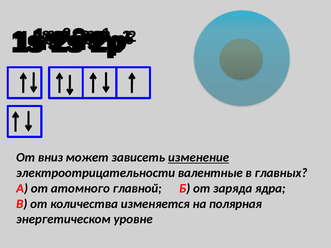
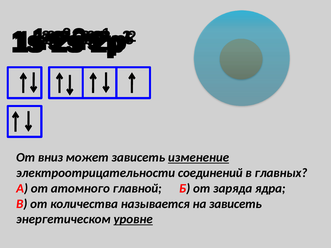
валентные: валентные -> соединений (210, 173)
изменяется: изменяется -> называется (155, 204)
на полярная: полярная -> зависеть (235, 204)
уровне underline: none -> present (133, 219)
